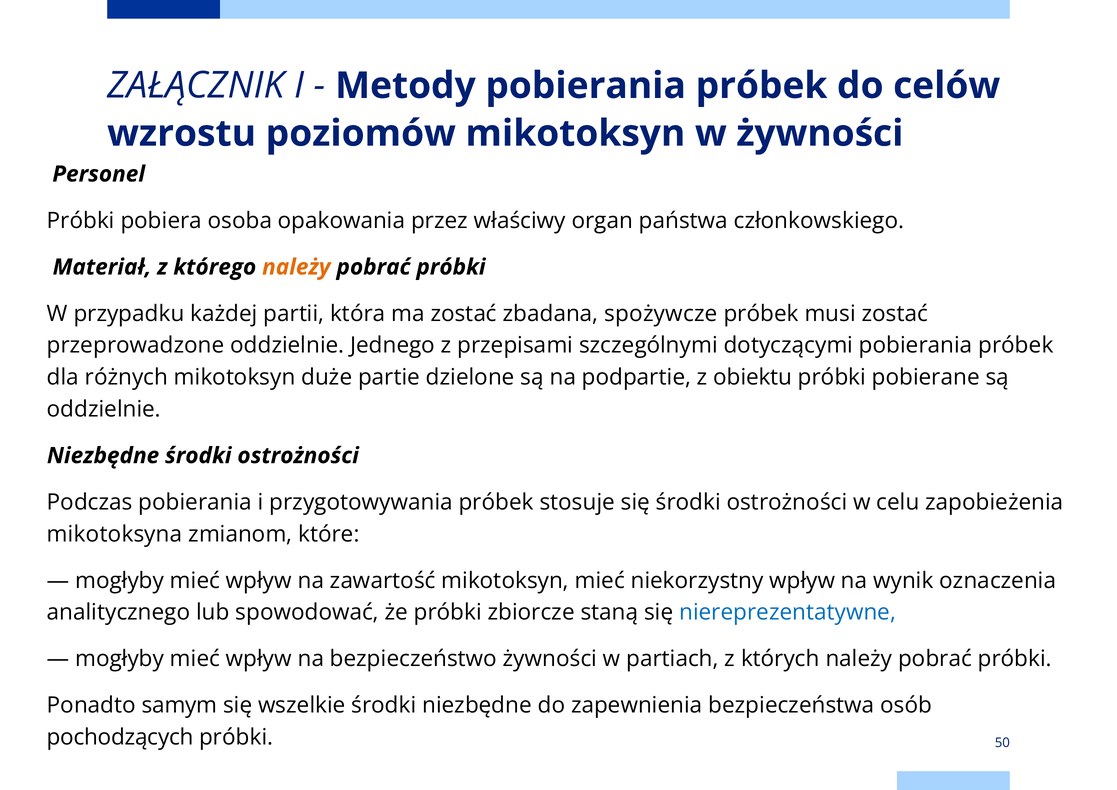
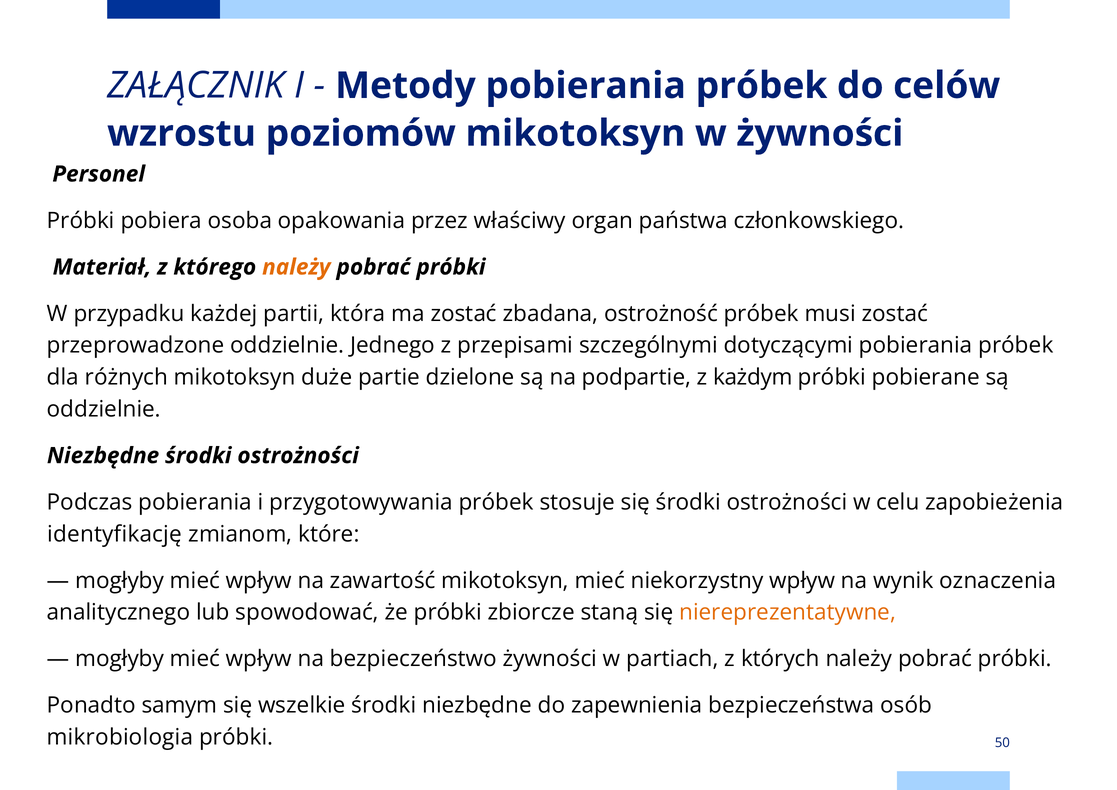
spożywcze: spożywcze -> ostrożność (661, 314)
obiektu: obiektu -> każdym (753, 377)
mikotoksyna: mikotoksyna -> identyfikację (115, 534)
niereprezentatywne colour: blue -> orange (788, 612)
pochodzących: pochodzących -> mikrobiologia (120, 737)
